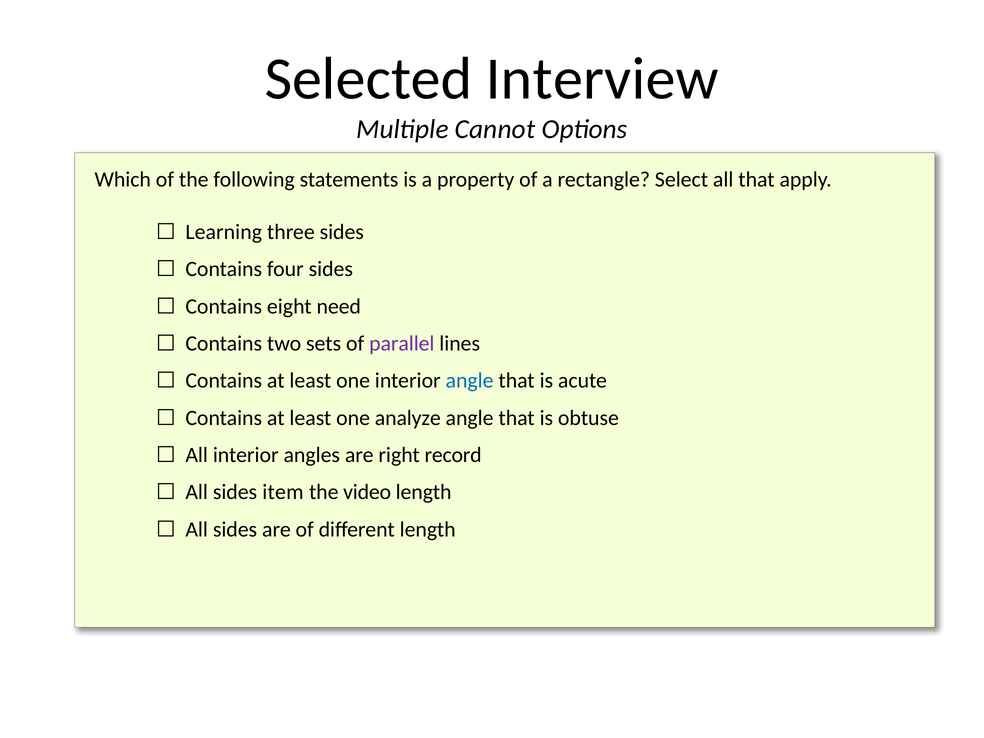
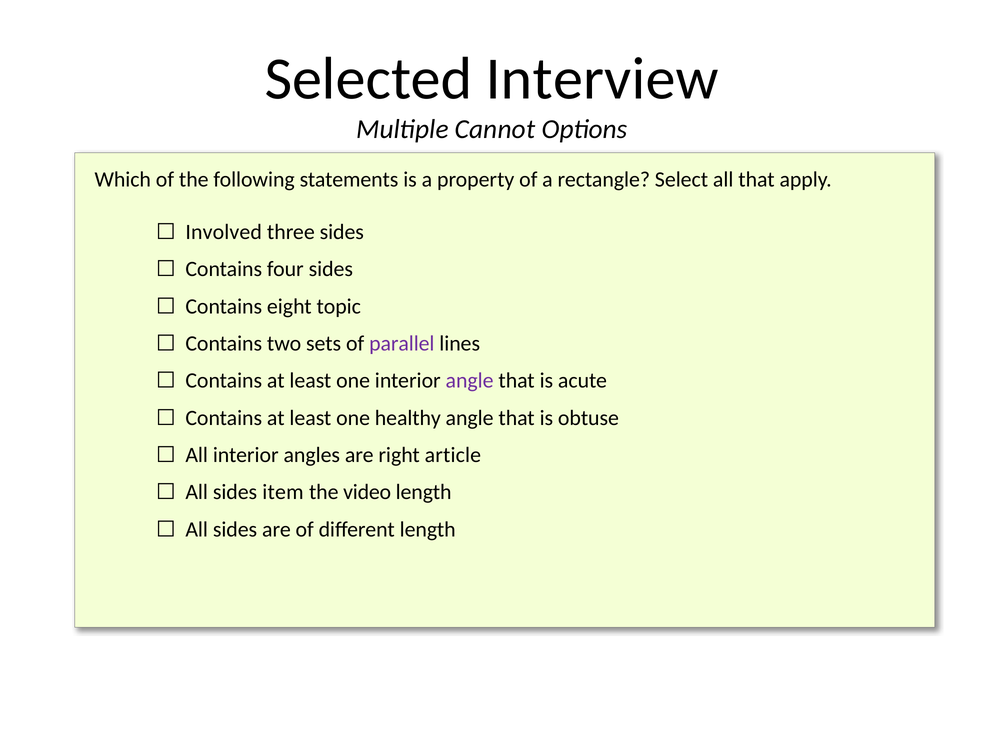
Learning: Learning -> Involved (224, 232)
need: need -> topic (339, 306)
angle colour: blue -> purple (470, 381)
analyze: analyze -> healthy (408, 418)
record: record -> article (453, 455)
